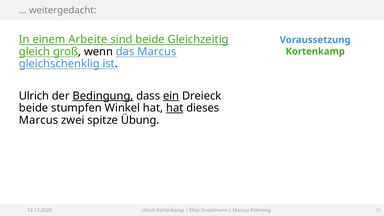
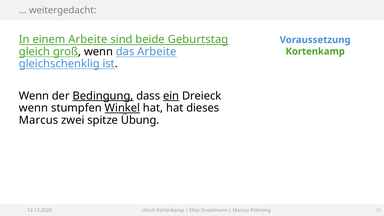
Gleichzeitig: Gleichzeitig -> Geburtstag (198, 39)
das Marcus: Marcus -> Arbeite (157, 52)
Ulrich: Ulrich -> Wenn (34, 96)
beide: beide -> wenn (34, 108)
Winkel underline: none -> present (122, 108)
hat underline: present -> none (175, 108)
